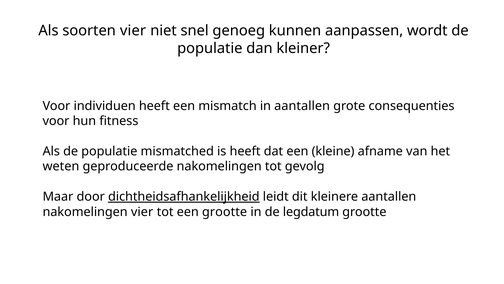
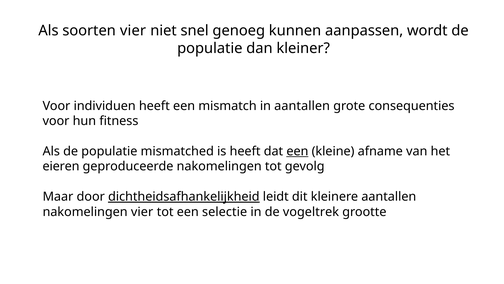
een underline: none -> present (297, 151)
weten: weten -> eieren (61, 166)
een grootte: grootte -> selectie (225, 212)
legdatum: legdatum -> vogeltrek (311, 212)
